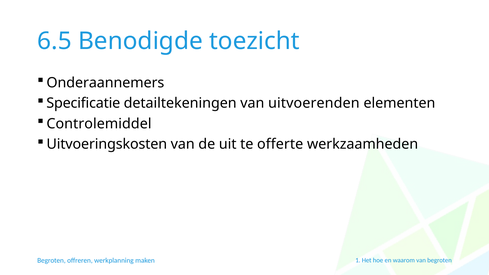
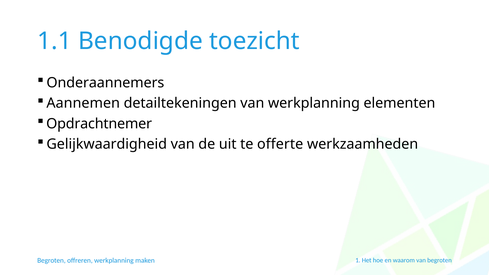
6.5: 6.5 -> 1.1 (55, 41)
Specificatie: Specificatie -> Aannemen (83, 103)
van uitvoerenden: uitvoerenden -> werkplanning (314, 103)
Controlemiddel: Controlemiddel -> Opdrachtnemer (99, 124)
Uitvoeringskosten: Uitvoeringskosten -> Gelijkwaardigheid (107, 144)
